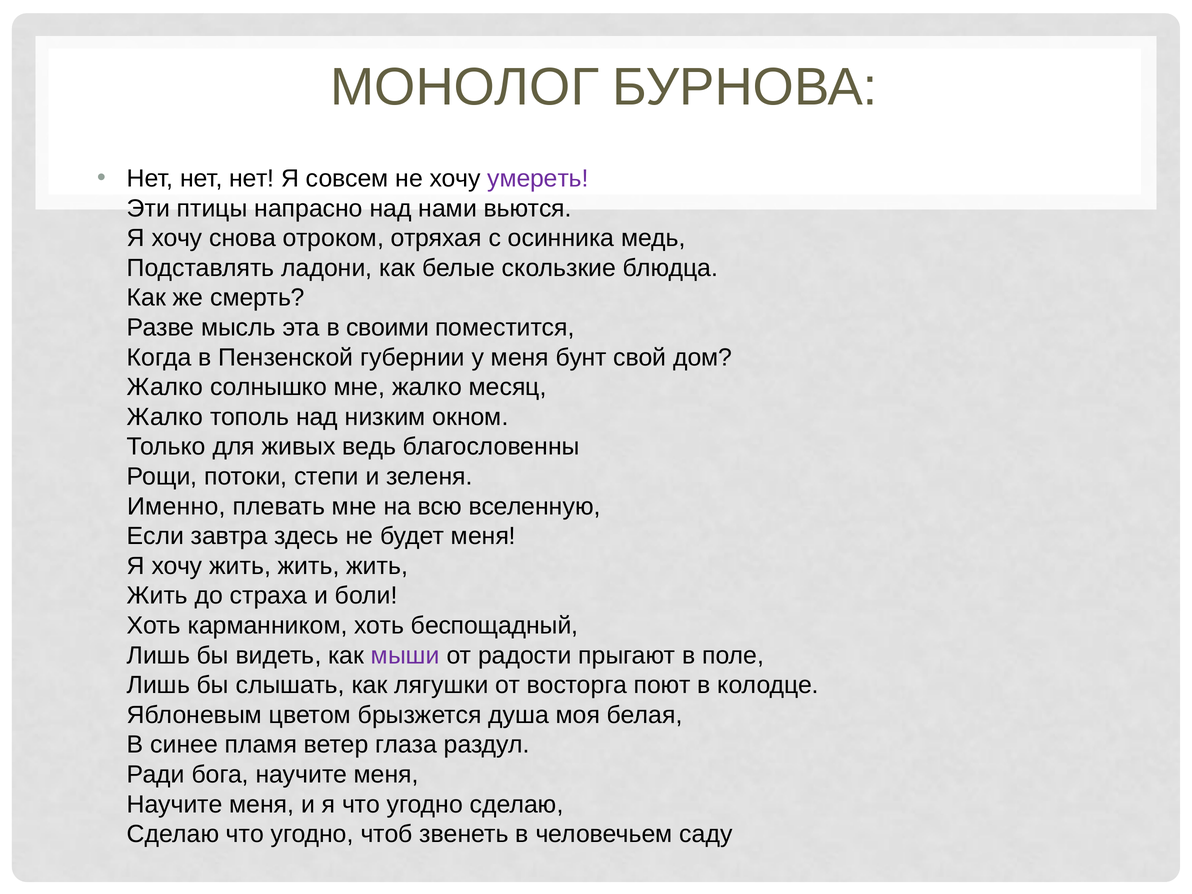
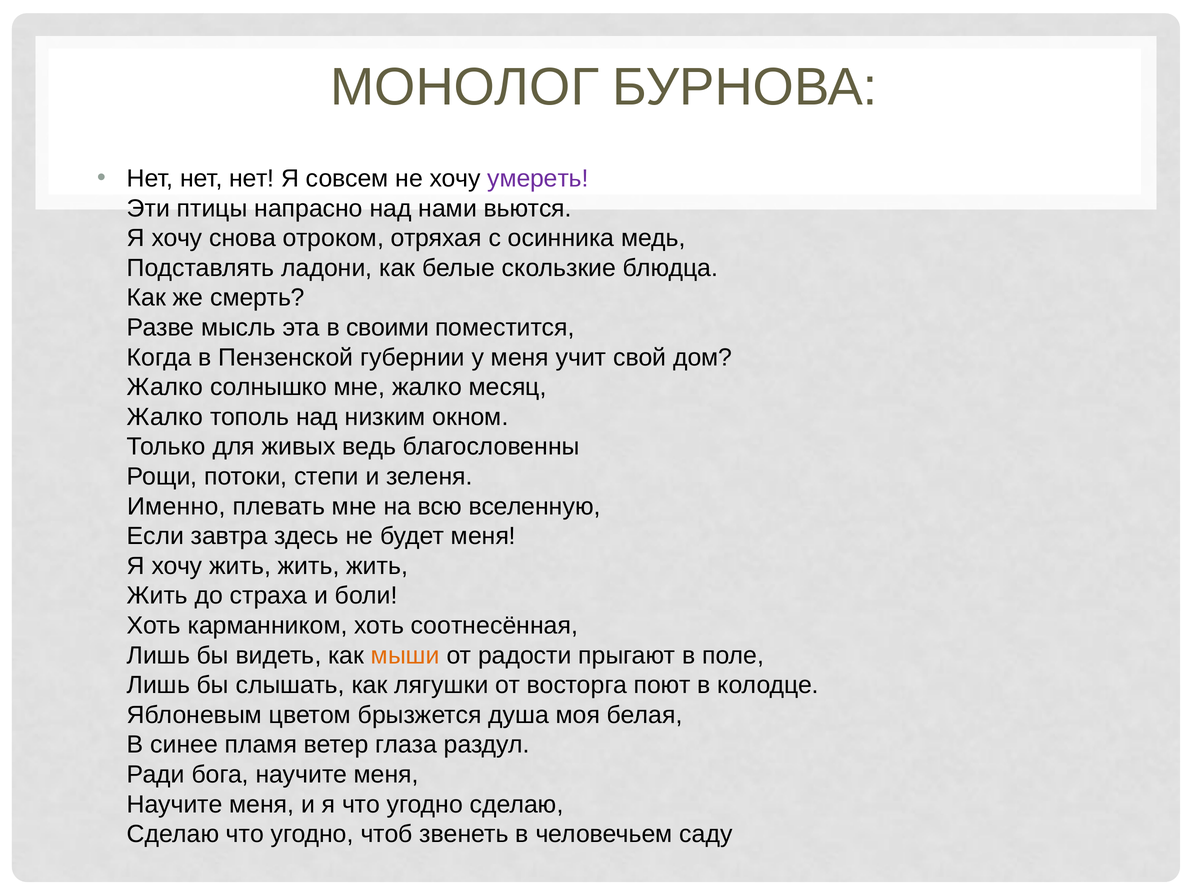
бунт: бунт -> учит (581, 357)
беспощадный: беспощадный -> соотнесённая (495, 626)
мыши colour: purple -> orange (405, 655)
